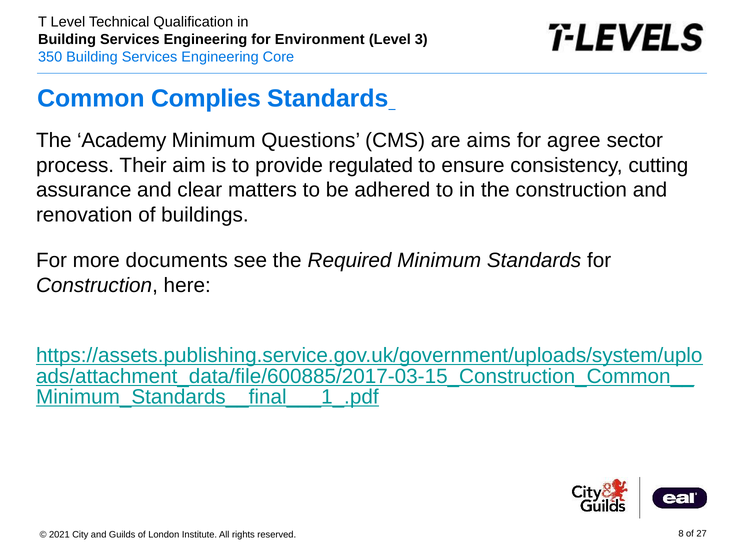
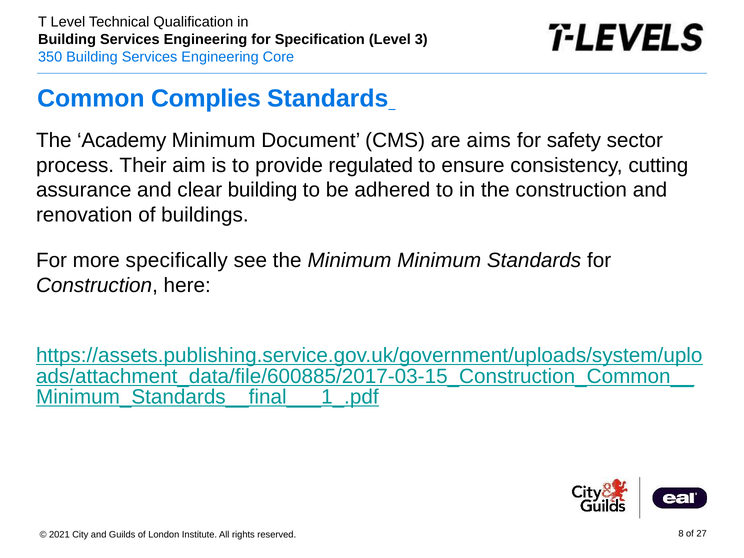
Environment: Environment -> Specification (320, 39)
Questions: Questions -> Document (311, 141)
agree: agree -> safety (574, 141)
clear matters: matters -> building (263, 190)
documents: documents -> specifically (177, 260)
the Required: Required -> Minimum (350, 260)
